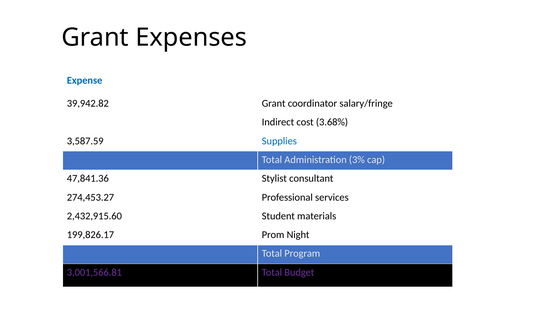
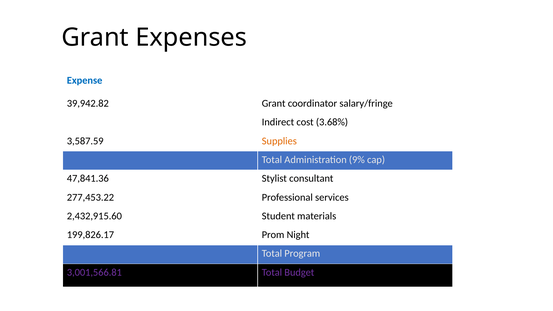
Supplies colour: blue -> orange (279, 141)
3%: 3% -> 9% (357, 160)
274,453.27: 274,453.27 -> 277,453.22 (90, 197)
